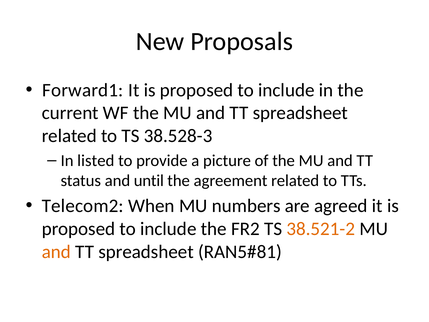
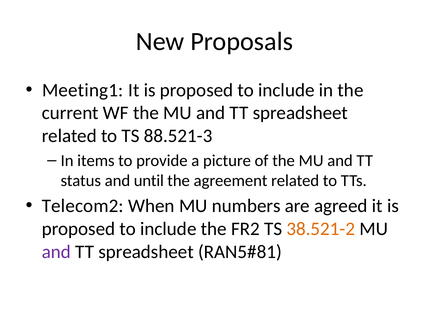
Forward1: Forward1 -> Meeting1 (83, 90)
38.528-3: 38.528-3 -> 88.521-3 (178, 136)
listed: listed -> items (96, 160)
and colour: orange -> purple (56, 252)
